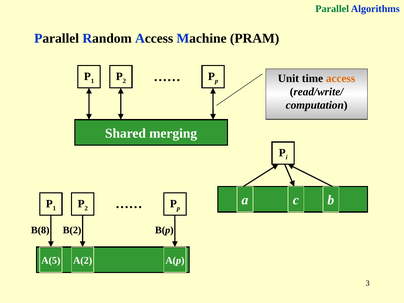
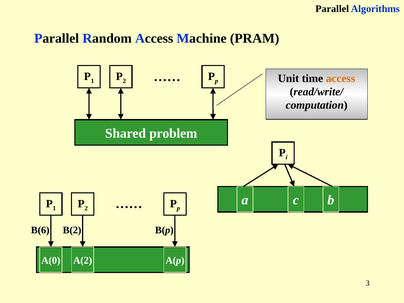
Parallel colour: green -> black (332, 9)
merging: merging -> problem (173, 133)
B(8: B(8 -> B(6 (40, 230)
A(5: A(5 -> A(0 (51, 260)
